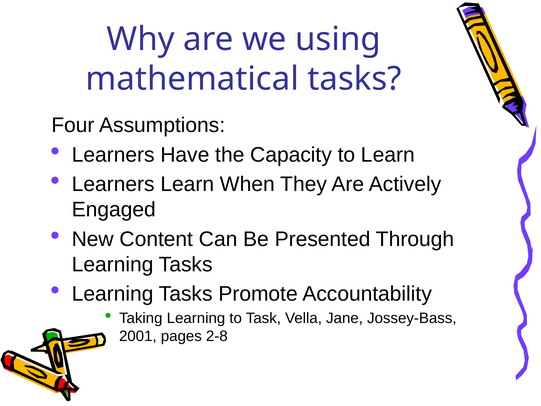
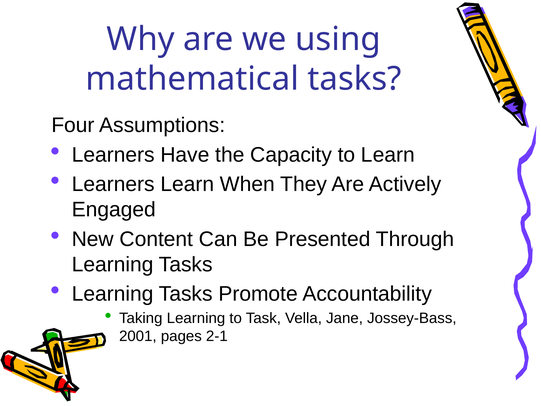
2-8: 2-8 -> 2-1 (217, 336)
